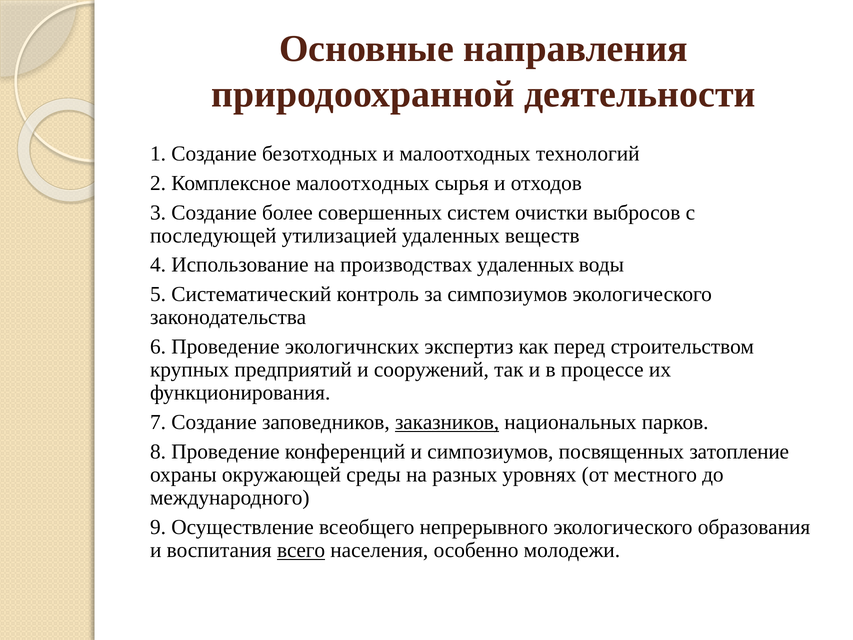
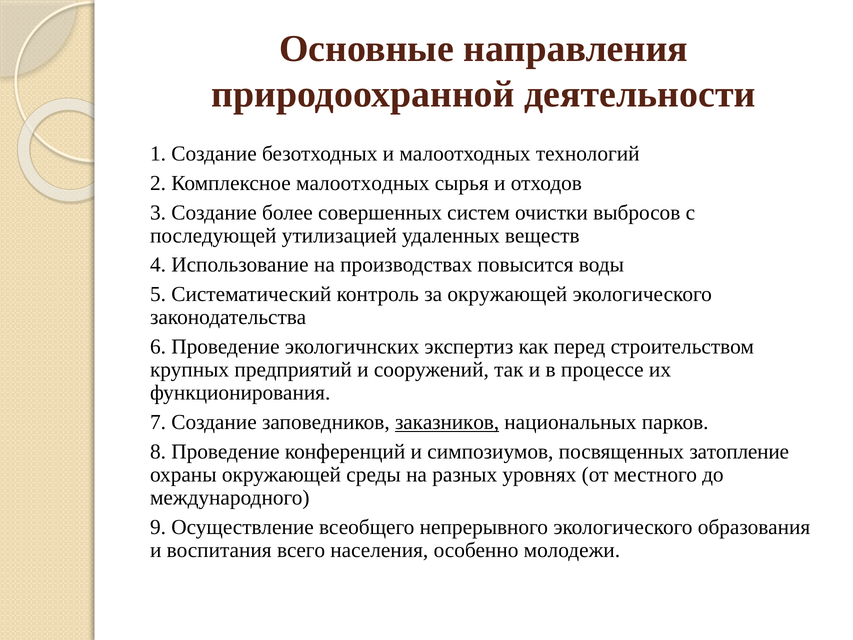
производствах удаленных: удаленных -> повысится (526, 265)
за симпозиумов: симпозиумов -> окружающей (507, 294)
всего underline: present -> none (301, 550)
